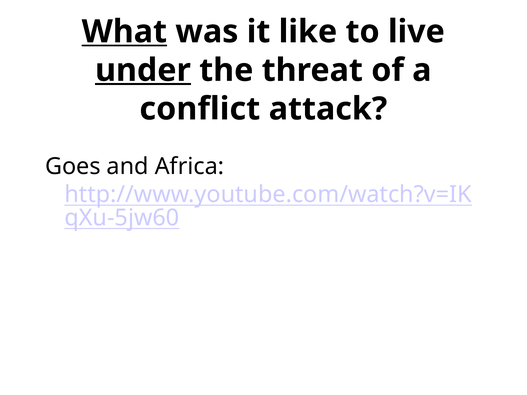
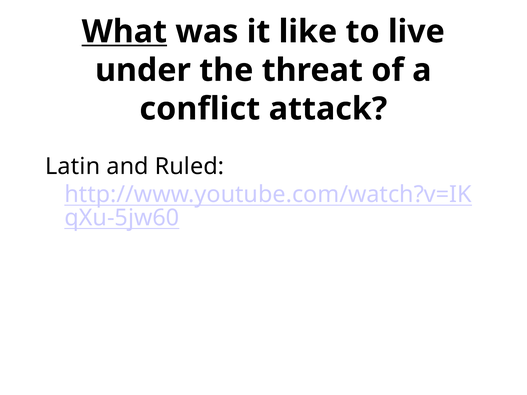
under underline: present -> none (143, 70)
Goes: Goes -> Latin (73, 167)
Africa: Africa -> Ruled (189, 167)
